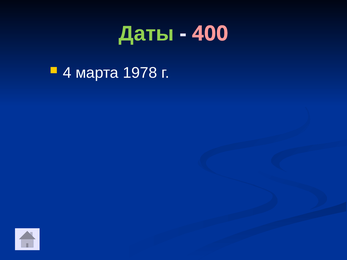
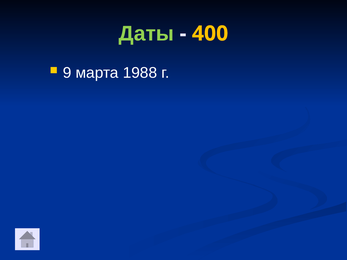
400 colour: pink -> yellow (210, 34)
4: 4 -> 9 (67, 73)
1978: 1978 -> 1988 (140, 73)
